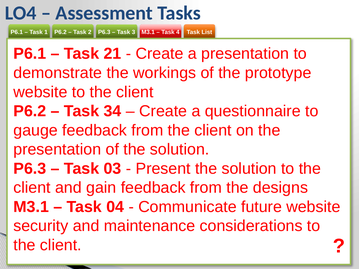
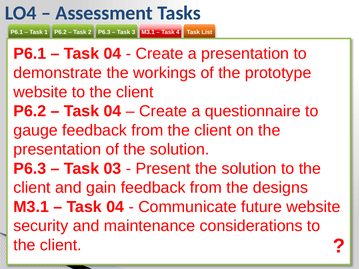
21: 21 -> 04 (112, 54)
34: 34 -> 04 (112, 111)
